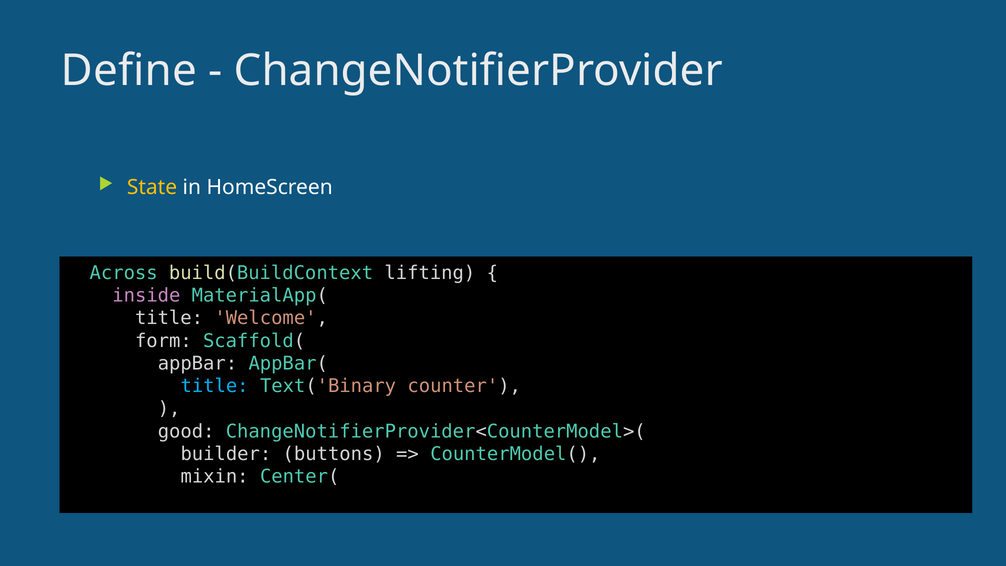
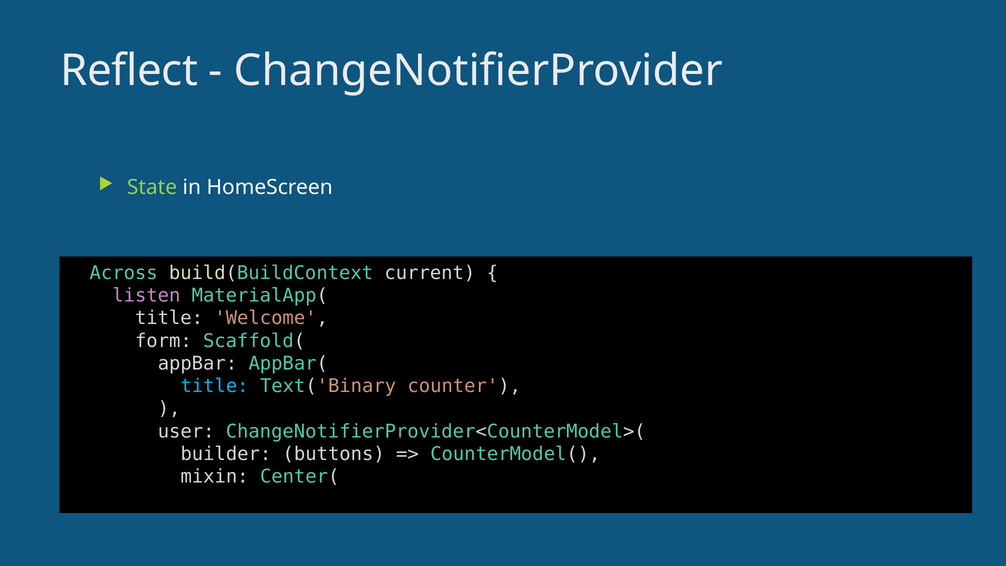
Define: Define -> Reflect (129, 71)
State colour: yellow -> light green (152, 187)
lifting: lifting -> current (430, 273)
inside: inside -> listen (146, 295)
good: good -> user (186, 431)
